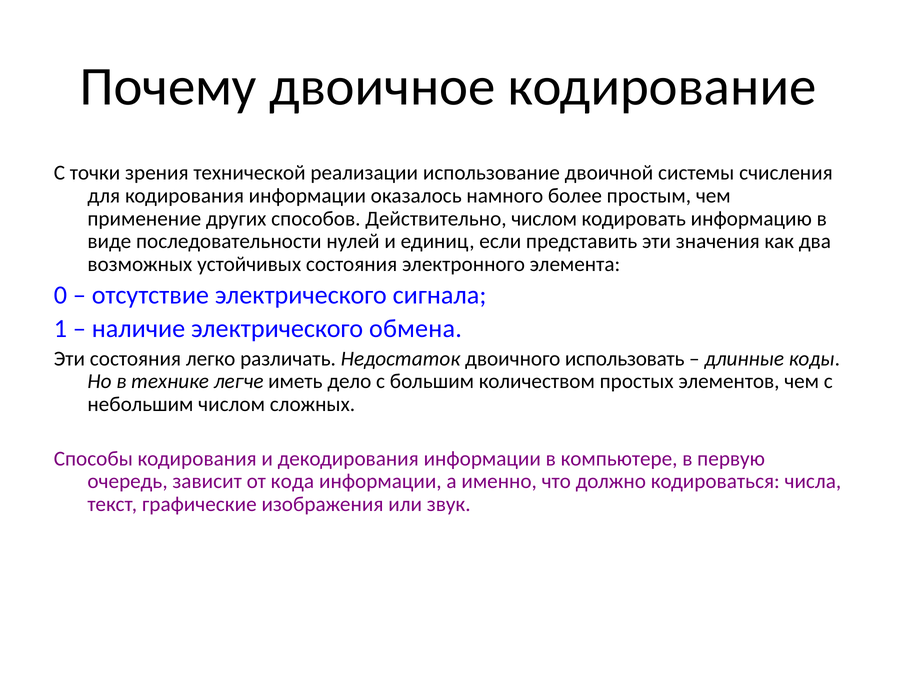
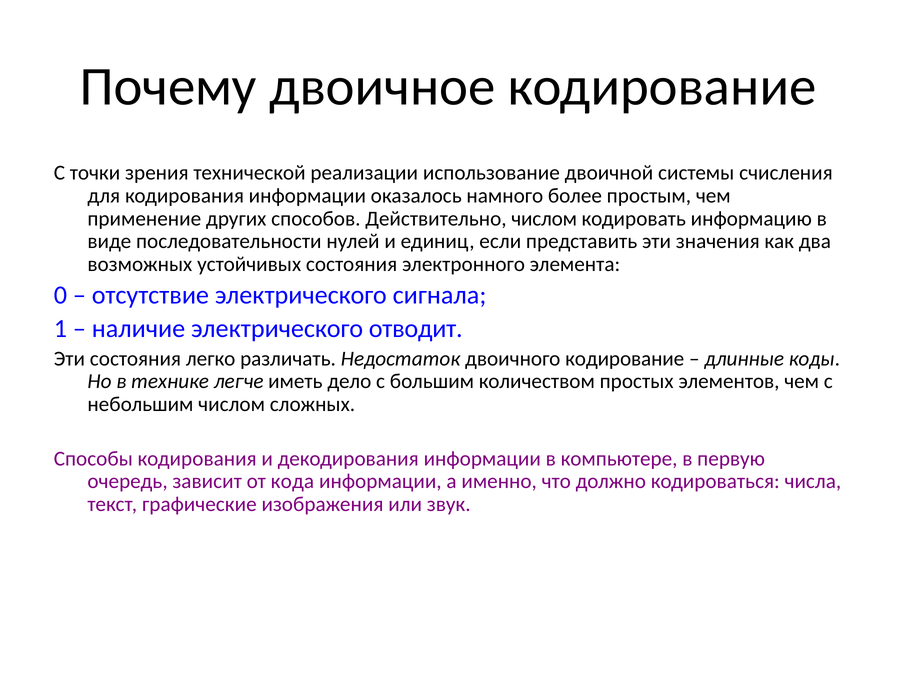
обмена: обмена -> отводит (416, 329)
двоичного использовать: использовать -> кодирование (625, 358)
